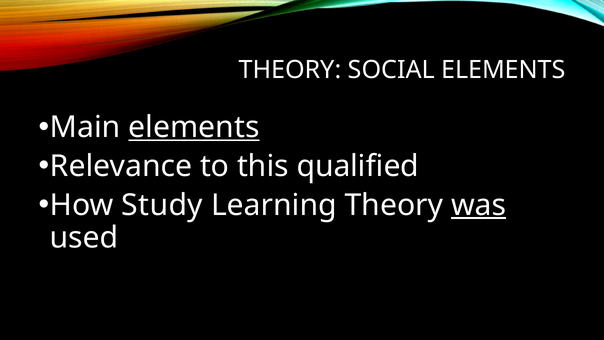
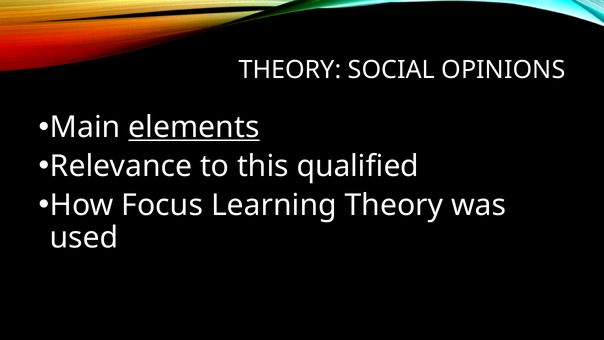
SOCIAL ELEMENTS: ELEMENTS -> OPINIONS (503, 70)
Study: Study -> Focus (162, 205)
was underline: present -> none (479, 205)
